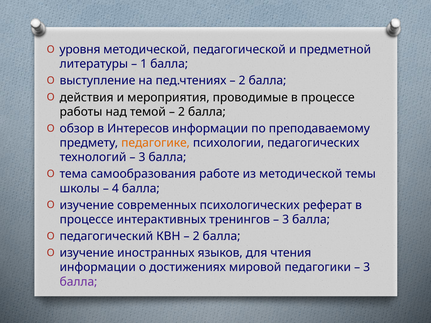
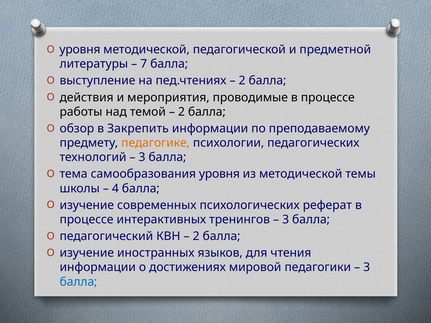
1: 1 -> 7 (144, 64)
Интересов: Интересов -> Закрепить (138, 129)
самообразования работе: работе -> уровня (219, 174)
балла colour: purple -> blue (79, 282)
